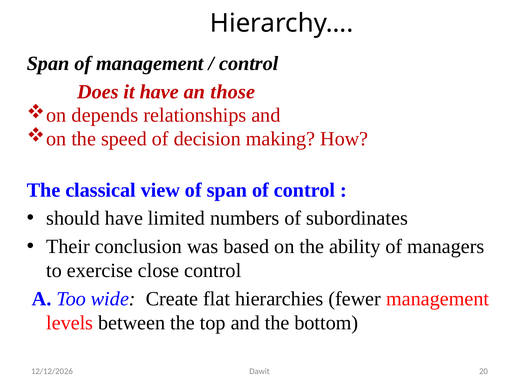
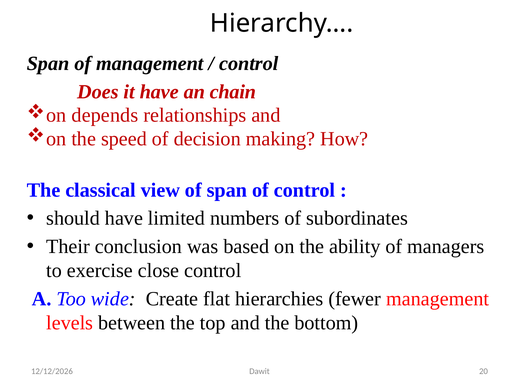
those: those -> chain (233, 92)
